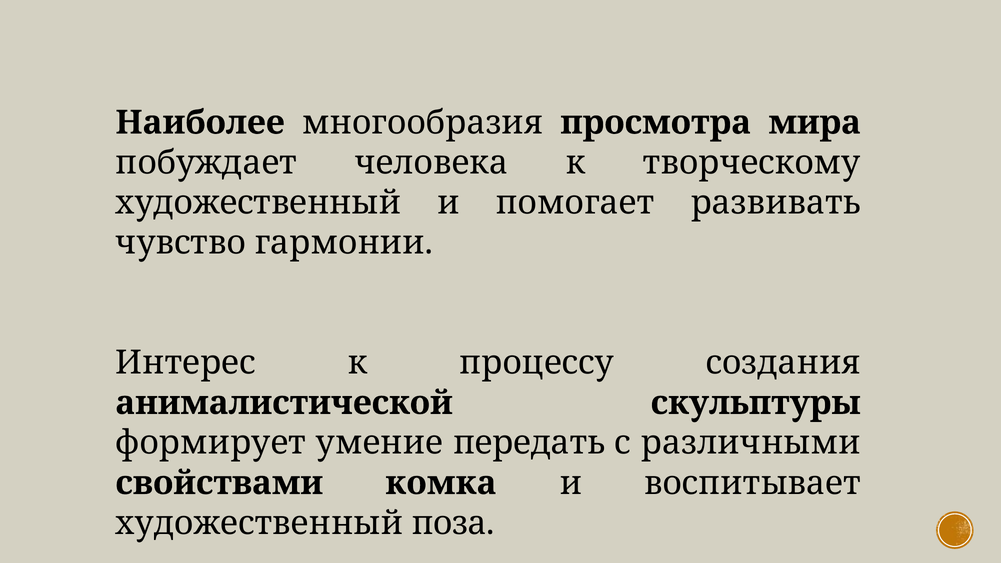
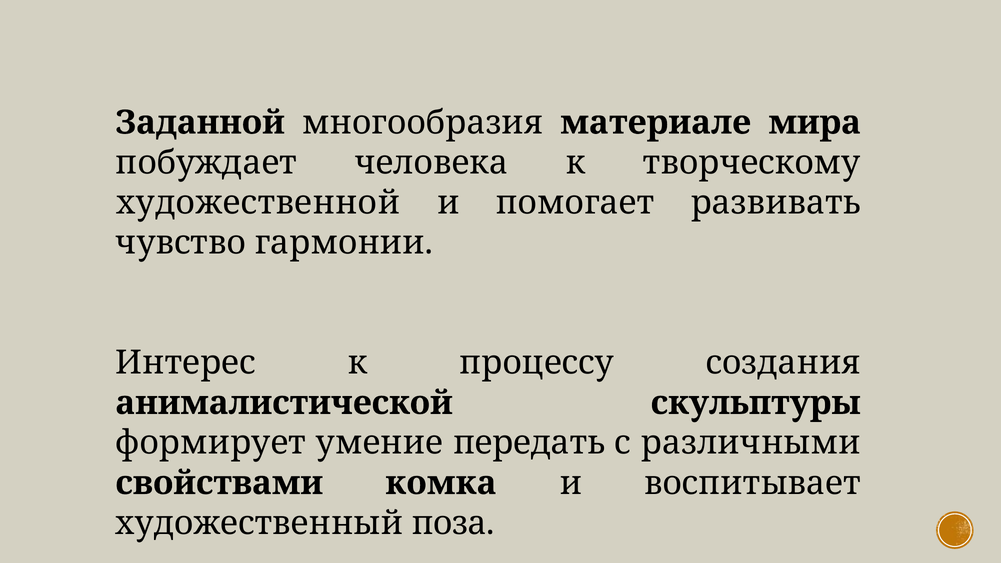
Наиболее: Наиболее -> Заданной (200, 123)
просмотра: просмотра -> материале (656, 123)
художественный: художественный -> художественной (258, 203)
